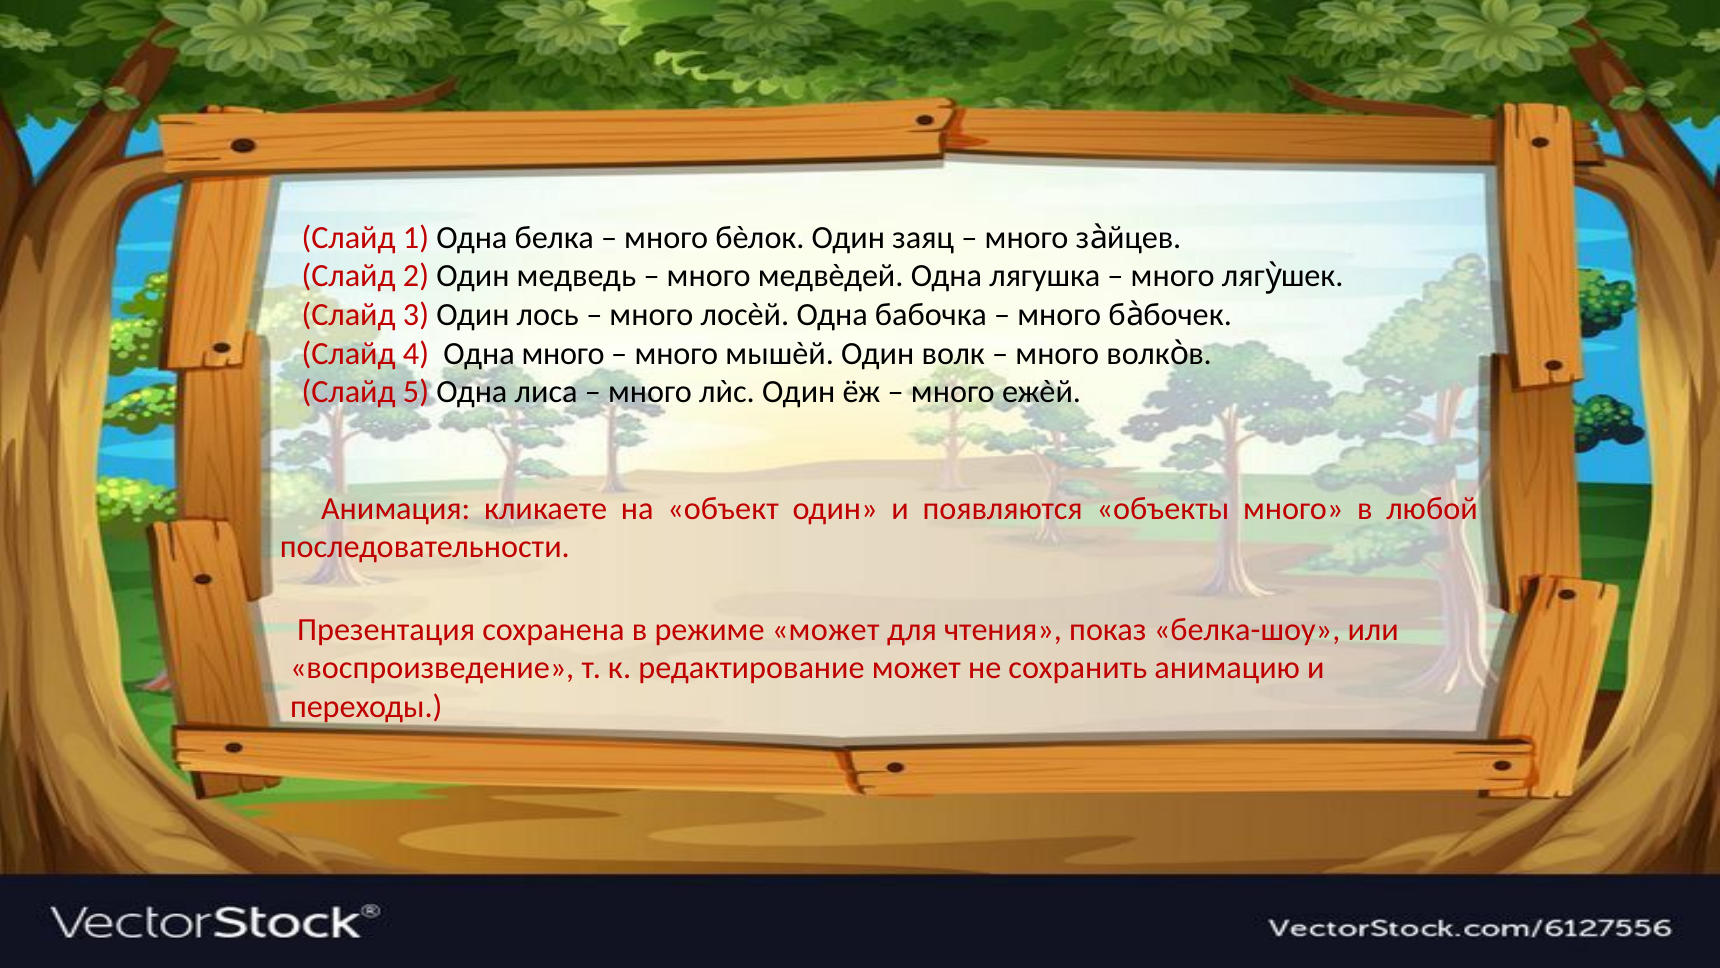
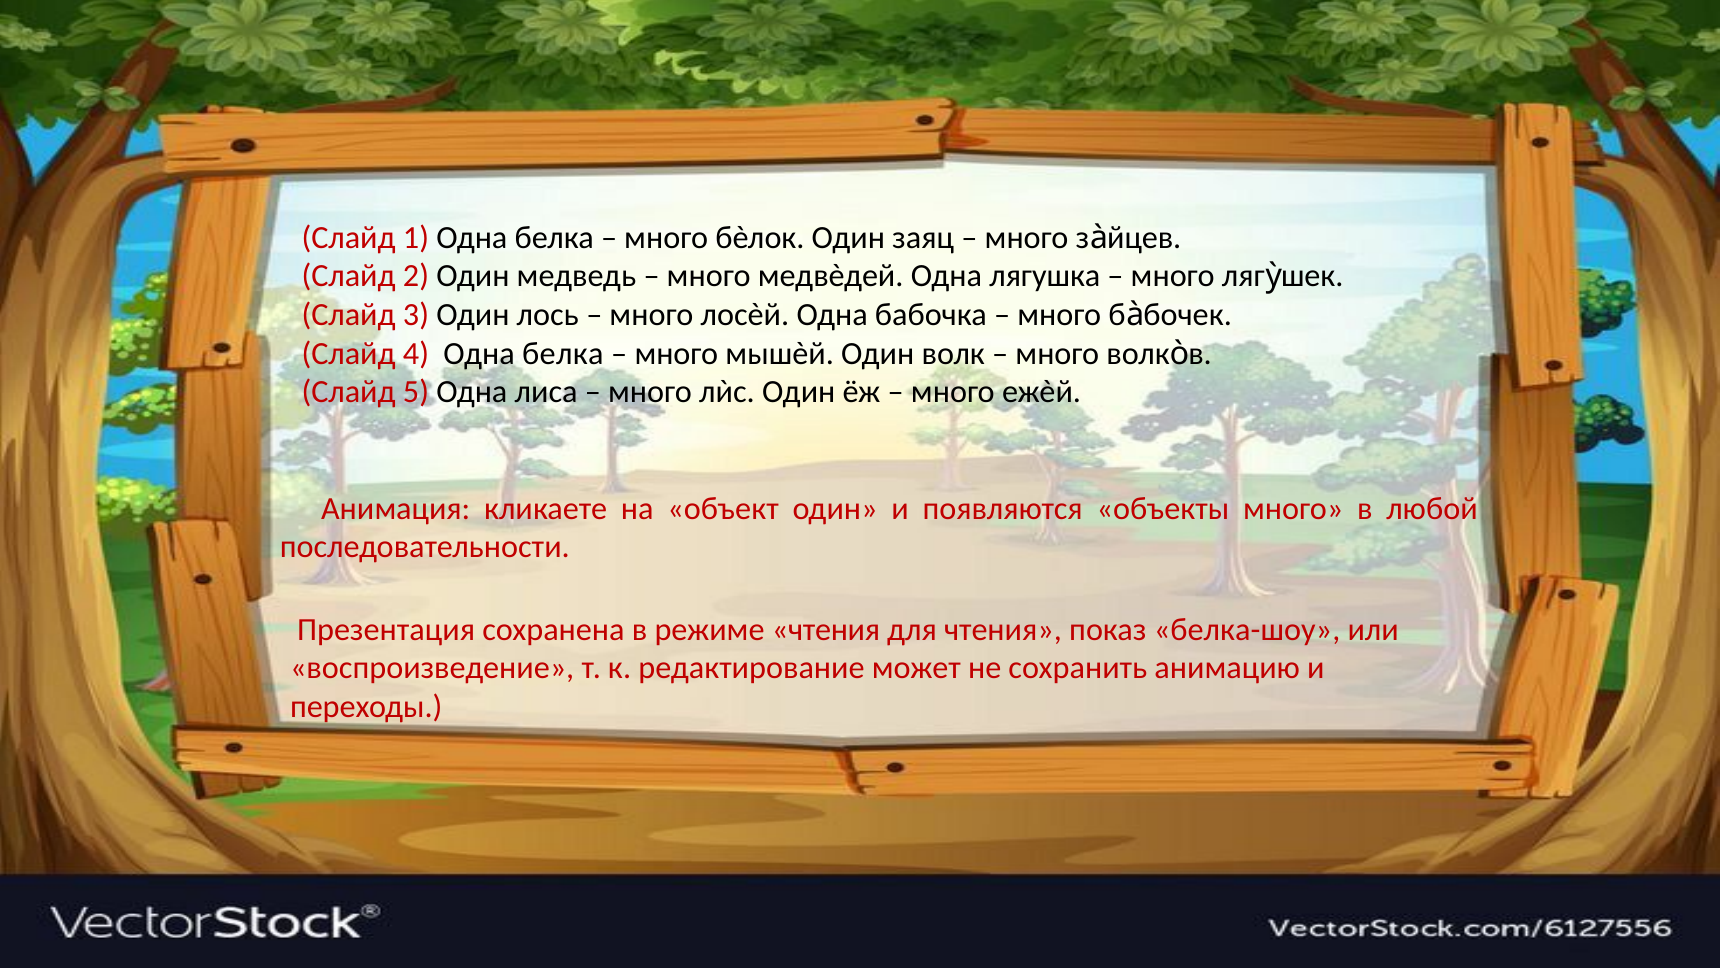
4 Одна много: много -> белка (563, 353)
режиме может: может -> чтения (826, 629)
